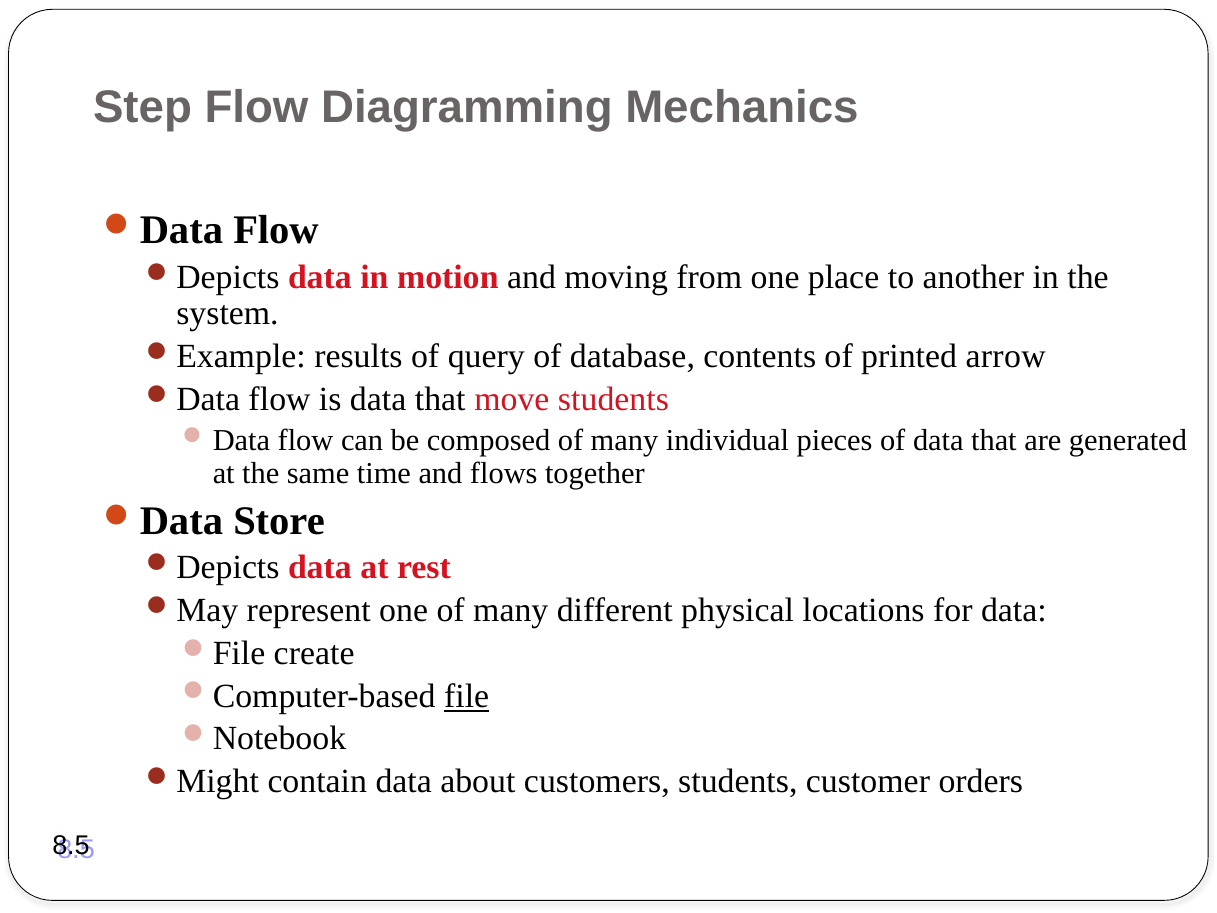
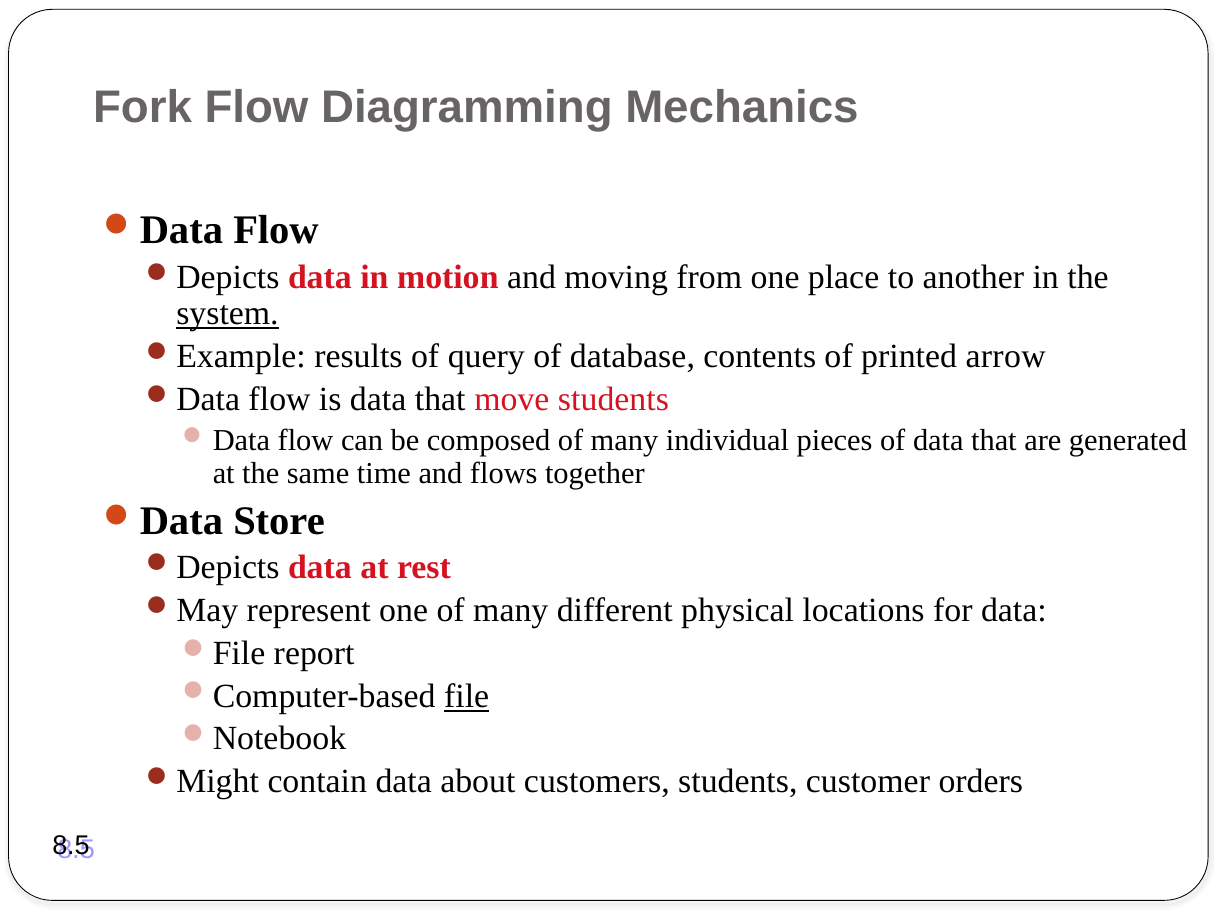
Step: Step -> Fork (143, 108)
system underline: none -> present (227, 313)
create: create -> report (314, 653)
